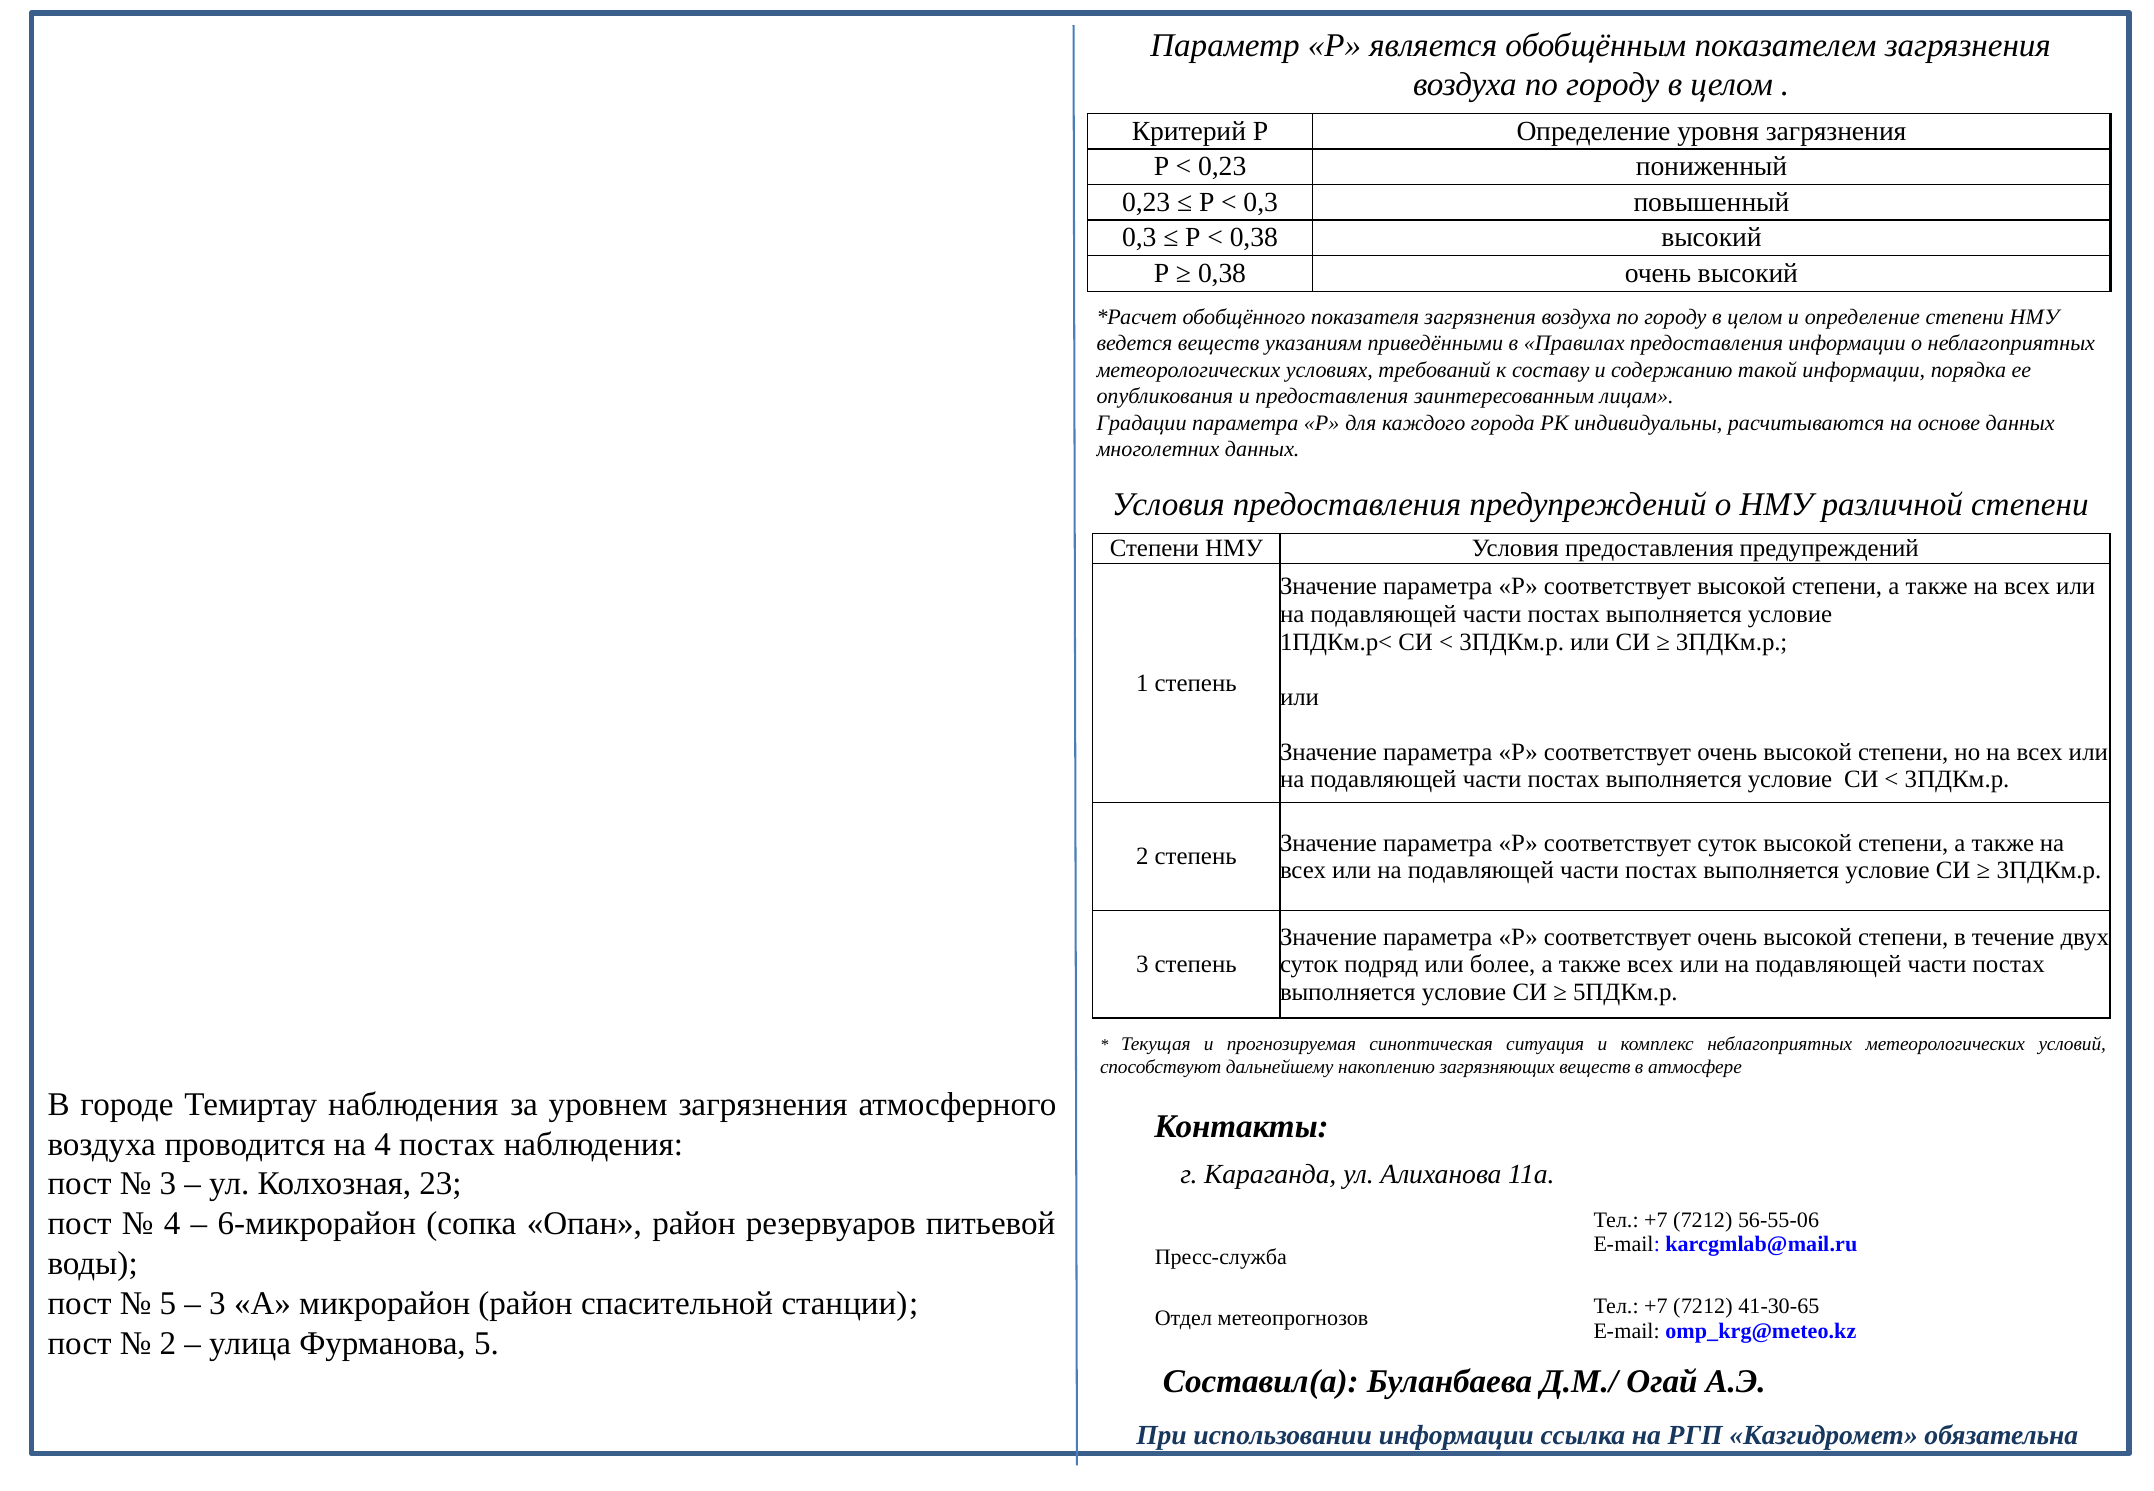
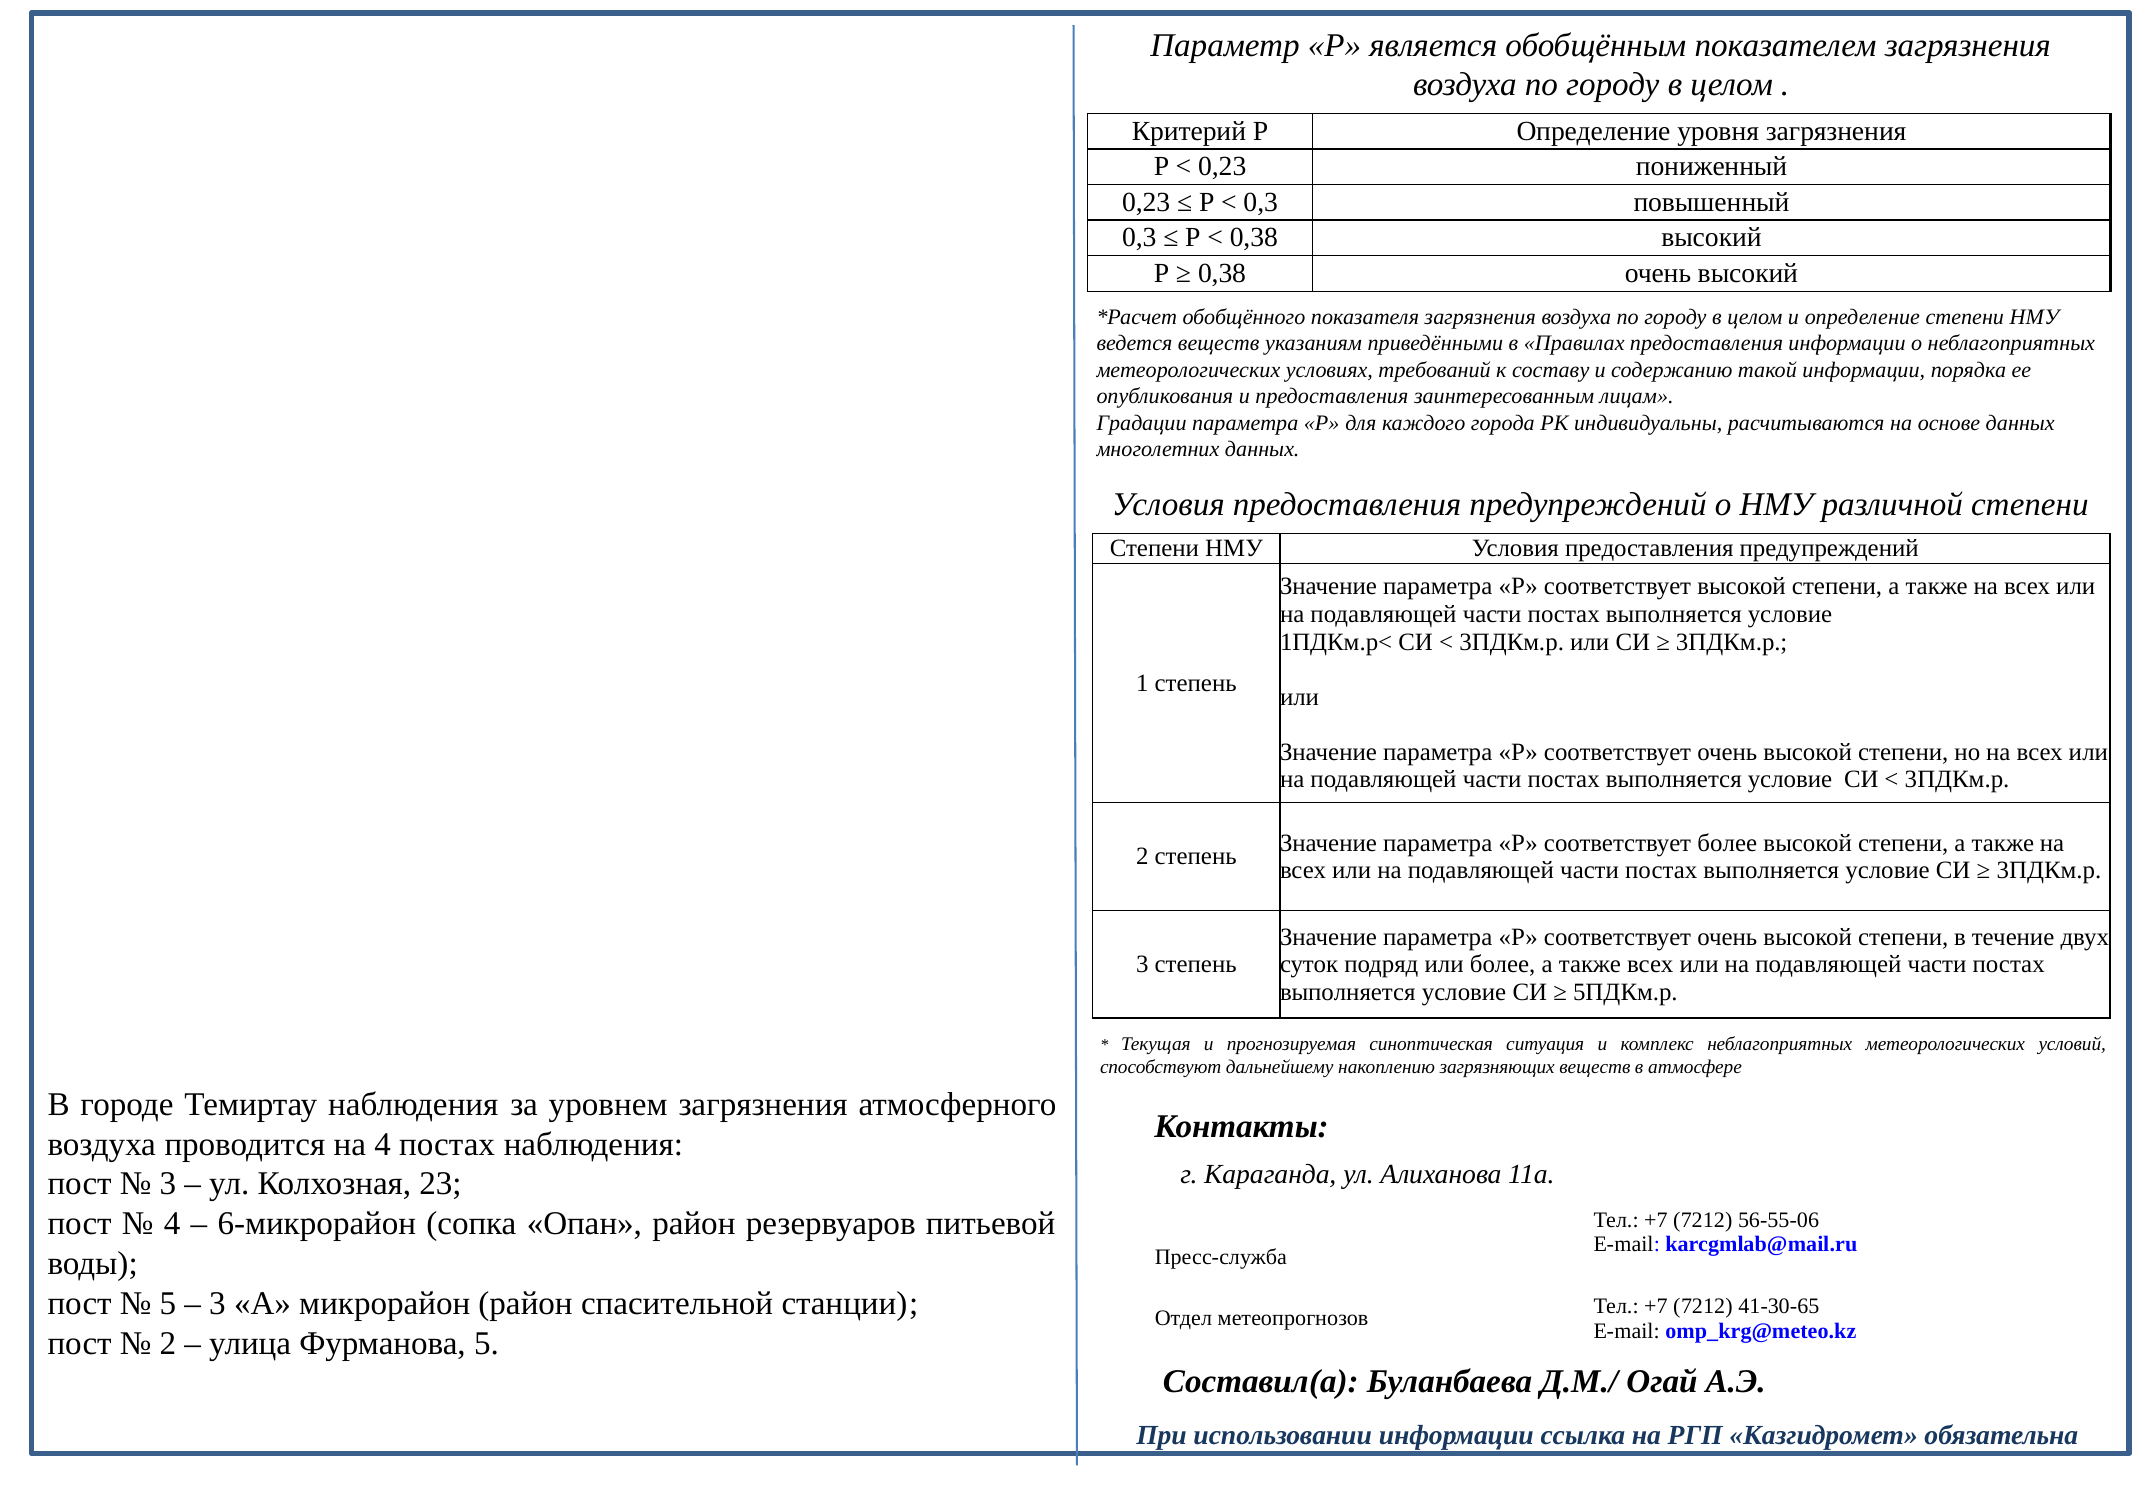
соответствует суток: суток -> более (1727, 843)
